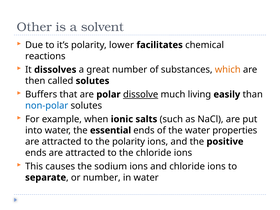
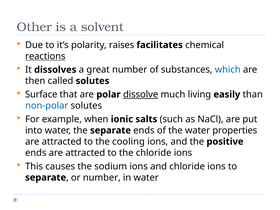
lower: lower -> raises (122, 45)
reactions underline: none -> present (45, 56)
which colour: orange -> blue (228, 70)
Buffers: Buffers -> Surface (41, 94)
the essential: essential -> separate (111, 130)
the polarity: polarity -> cooling (128, 142)
